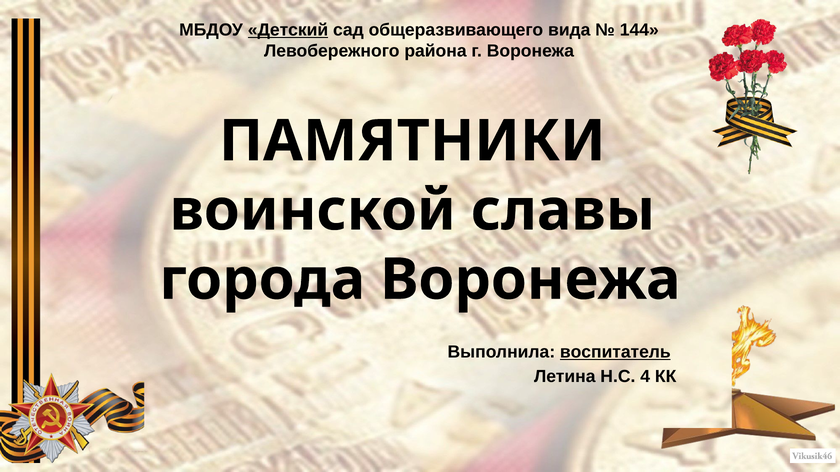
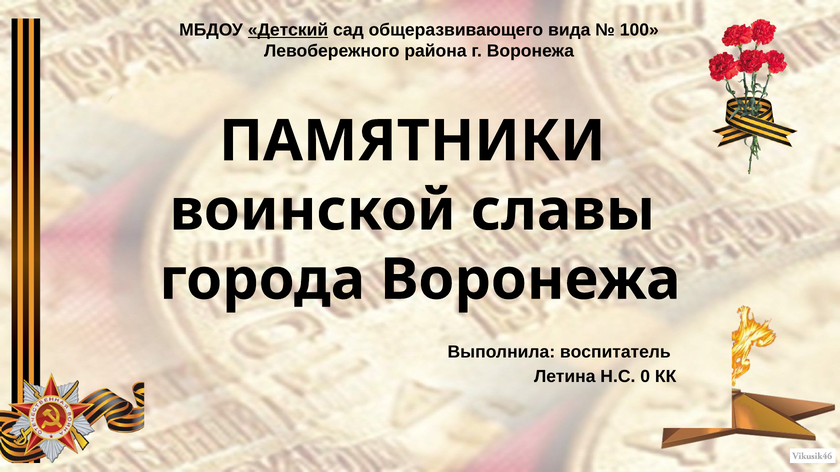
144: 144 -> 100 (639, 30)
воспитатель underline: present -> none (615, 352)
4: 4 -> 0 (645, 377)
